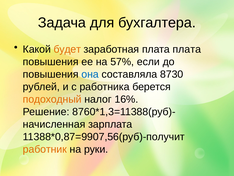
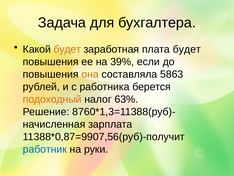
плата плата: плата -> будет (187, 49)
57%: 57% -> 39% (122, 62)
она colour: blue -> orange (90, 74)
8730: 8730 -> 5863 (172, 74)
16%: 16% -> 63% (126, 99)
работник colour: orange -> blue (45, 149)
